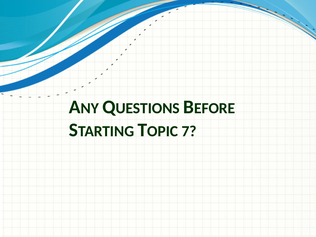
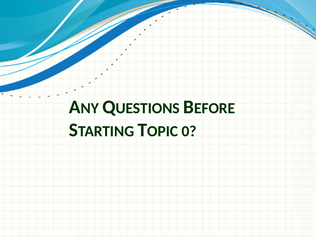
7: 7 -> 0 (189, 131)
